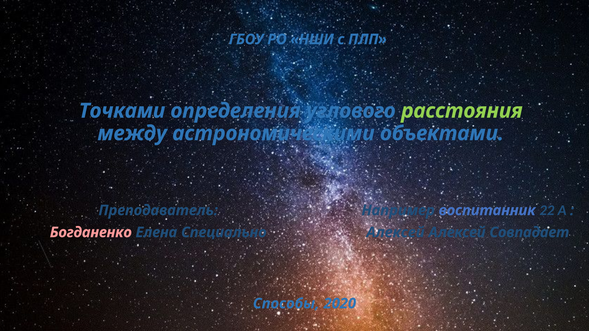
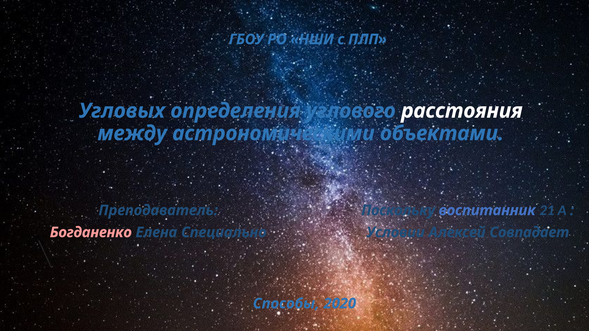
Точками: Точками -> Угловых (122, 111)
расстояния colour: light green -> white (462, 111)
Например: Например -> Поскольку (398, 211)
22: 22 -> 21 (547, 211)
Алексей: Алексей -> Условии (396, 233)
